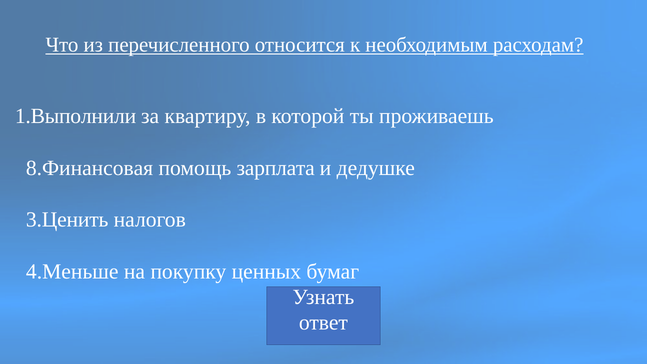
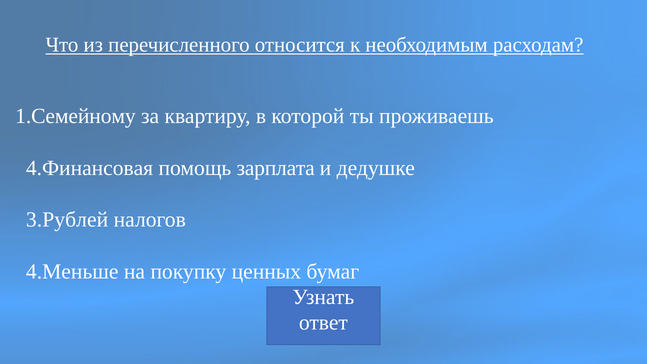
1.Выполнили: 1.Выполнили -> 1.Семейному (75, 116)
8.Финансовая: 8.Финансовая -> 4.Финансовая (90, 168)
3.Ценить: 3.Ценить -> 3.Рублей (67, 220)
